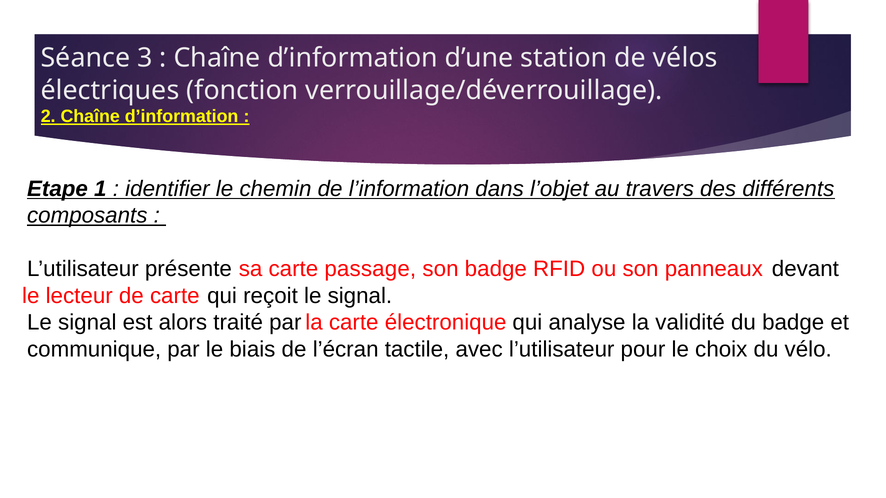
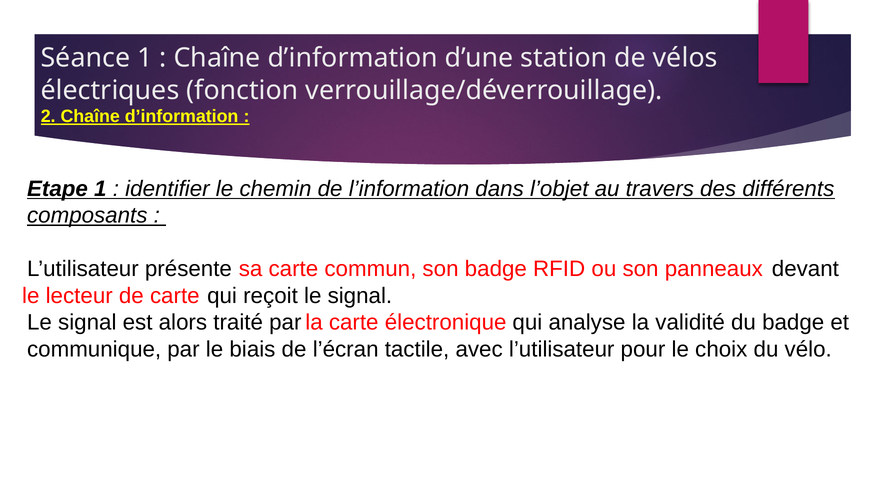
Séance 3: 3 -> 1 (145, 58)
passage: passage -> commun (370, 269)
